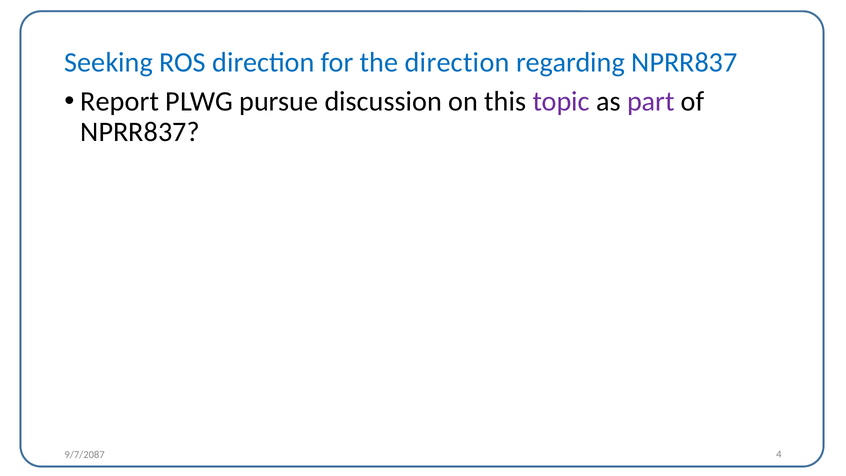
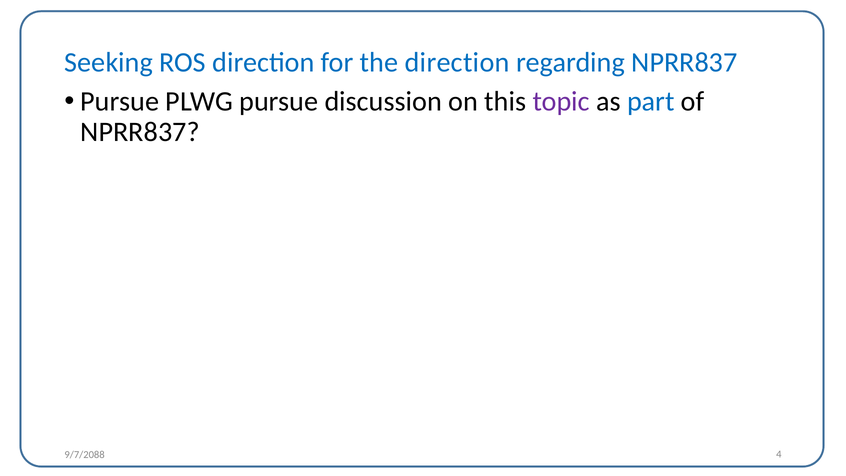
Report: Report -> Pursue (120, 102)
part colour: purple -> blue (651, 102)
9/7/2087: 9/7/2087 -> 9/7/2088 (85, 454)
